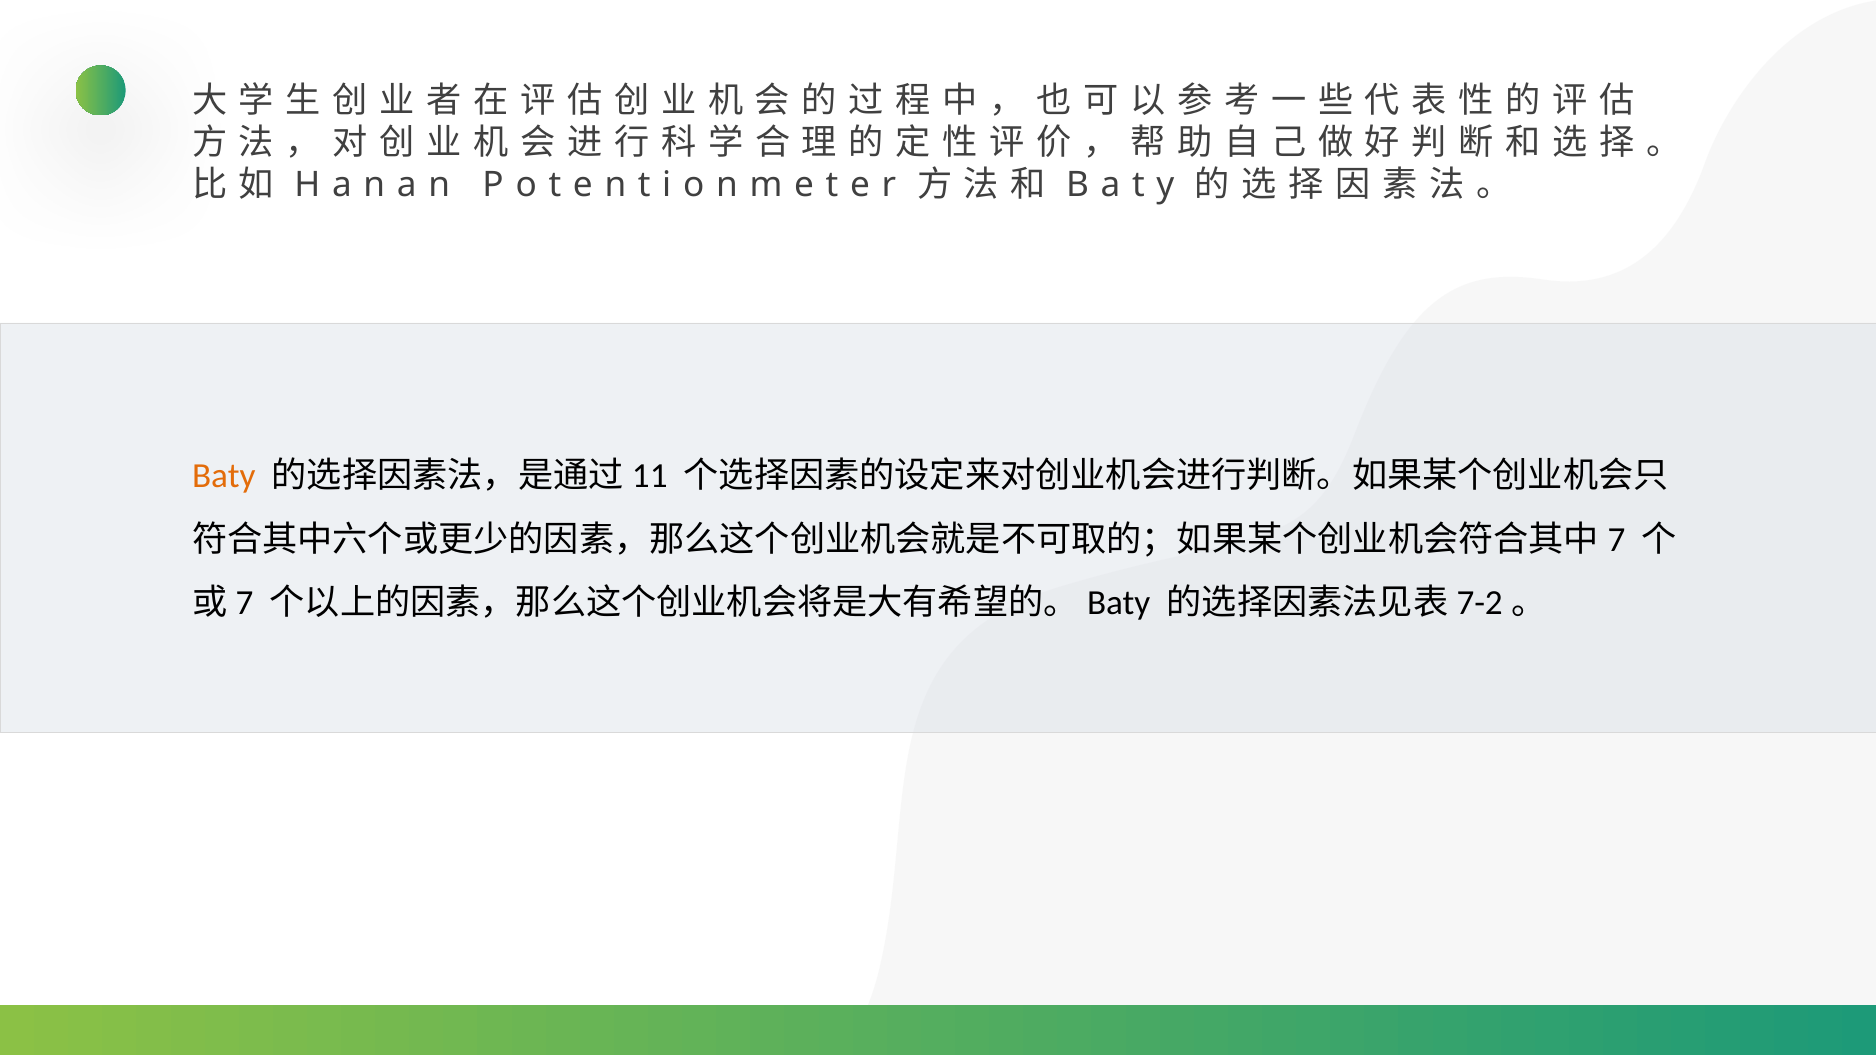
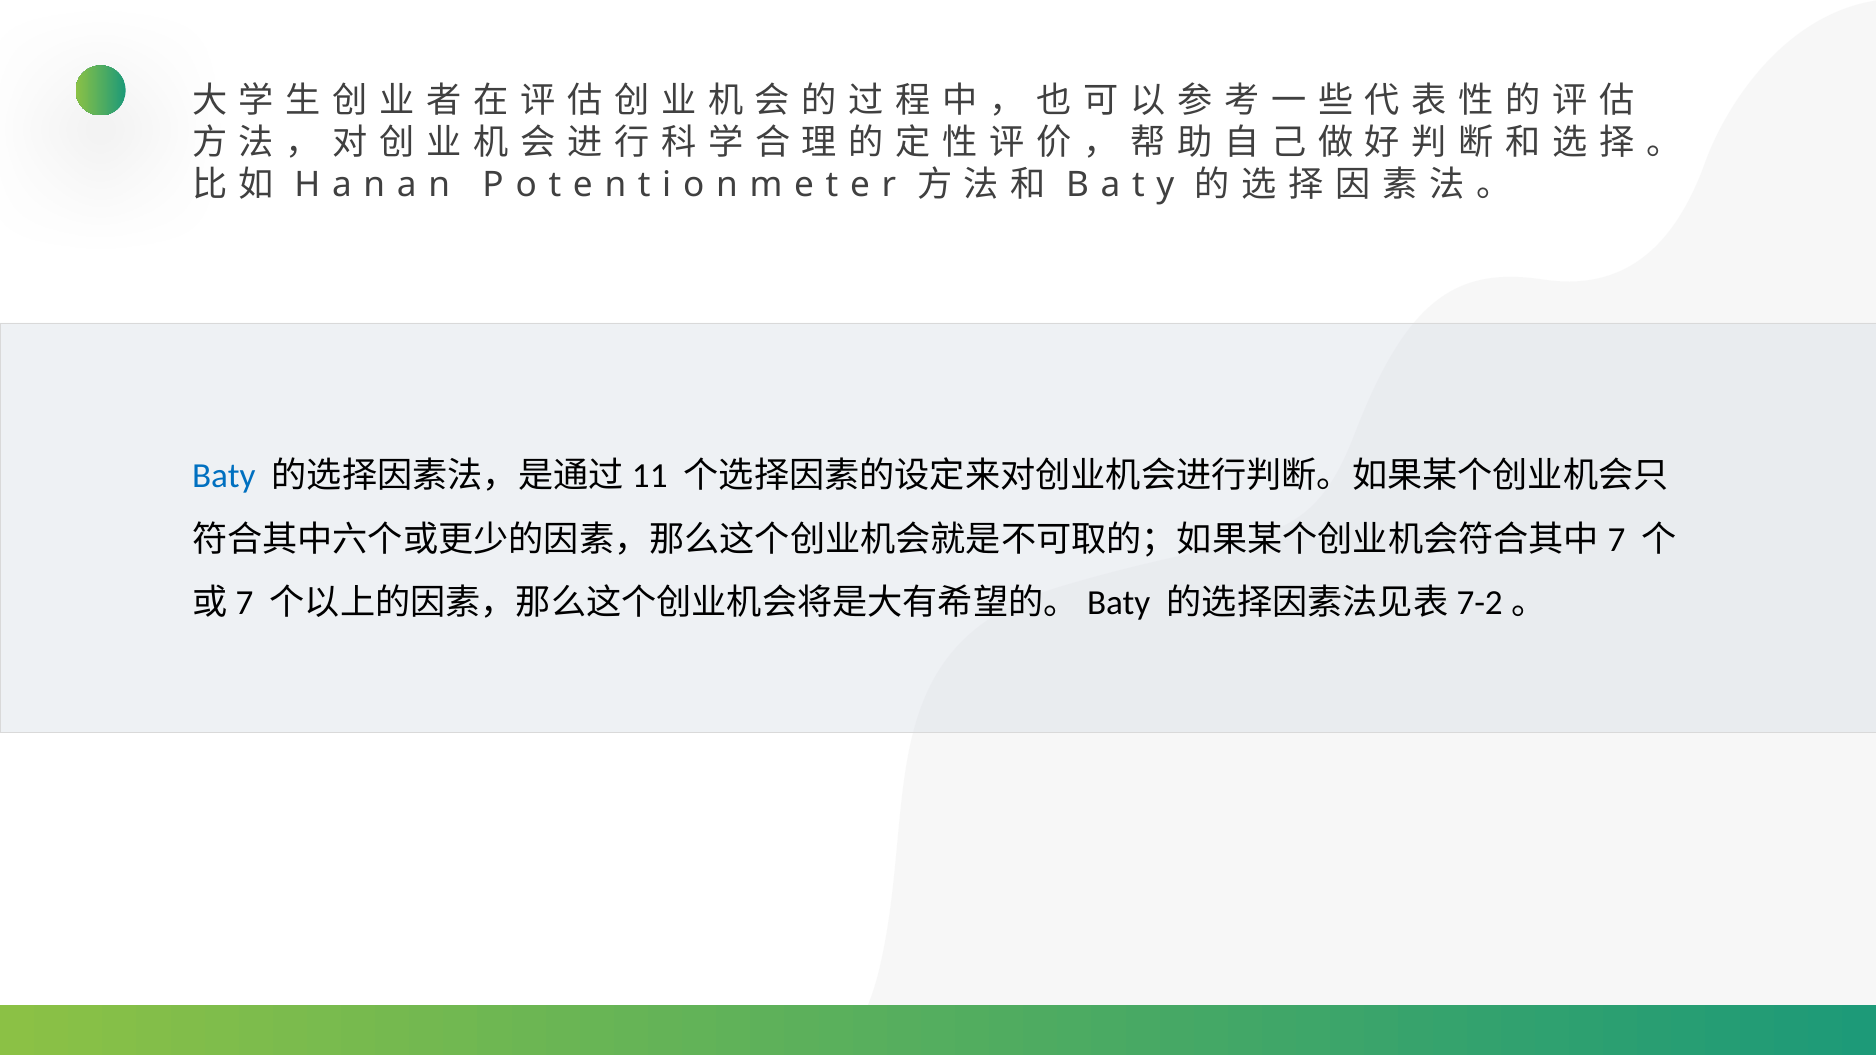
Baty colour: orange -> blue (224, 476)
